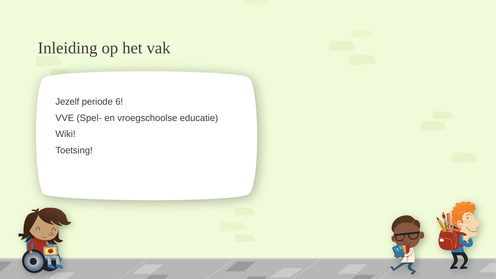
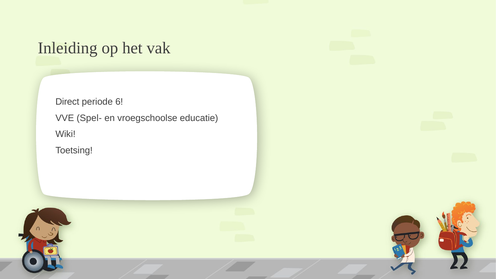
Jezelf: Jezelf -> Direct (67, 102)
